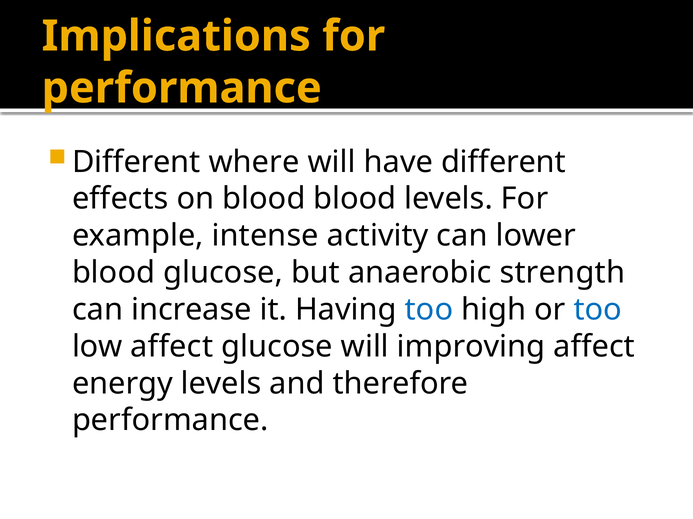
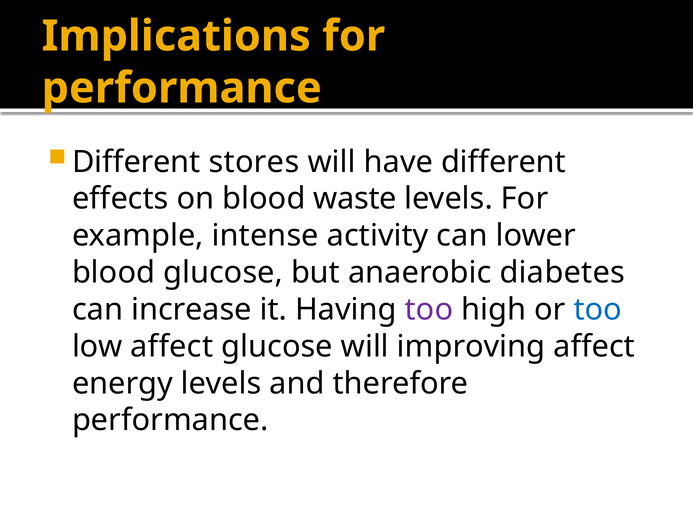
where: where -> stores (254, 162)
blood blood: blood -> waste (355, 199)
strength: strength -> diabetes (562, 273)
too colour: blue -> purple (429, 310)
